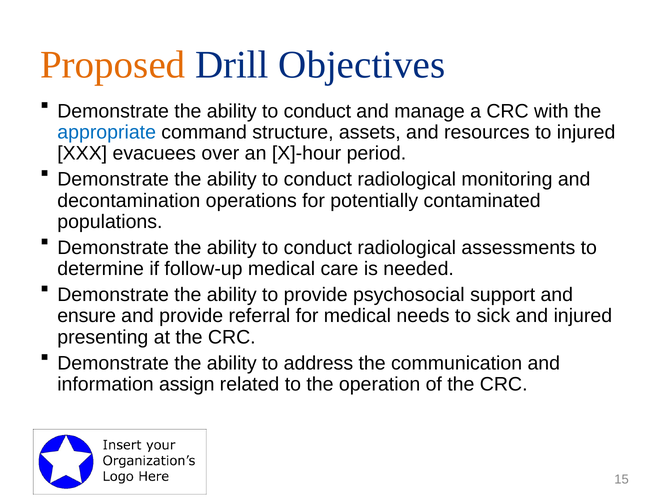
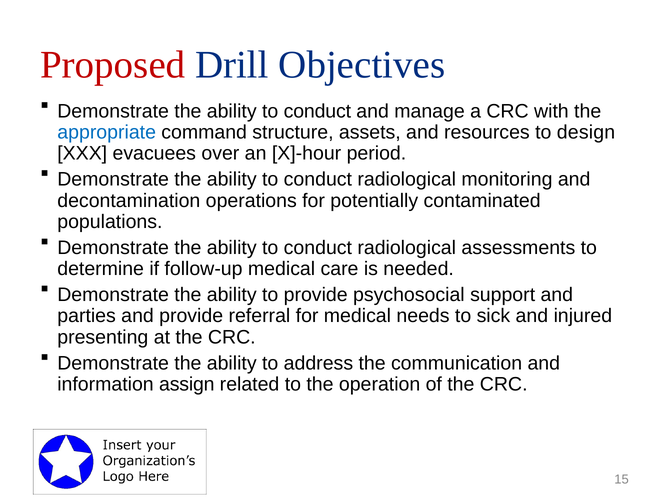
Proposed colour: orange -> red (113, 65)
to injured: injured -> design (586, 132)
ensure: ensure -> parties (87, 316)
